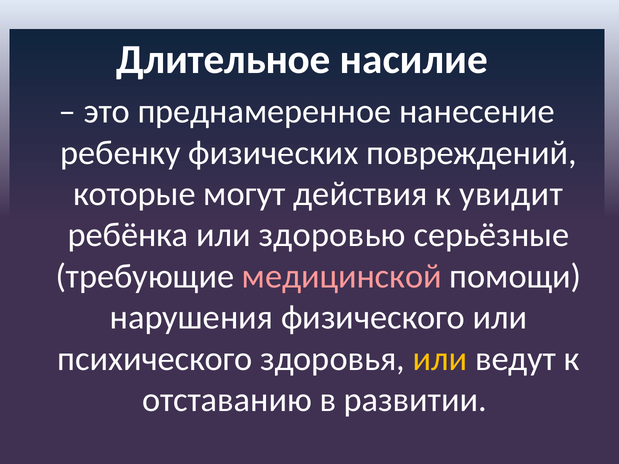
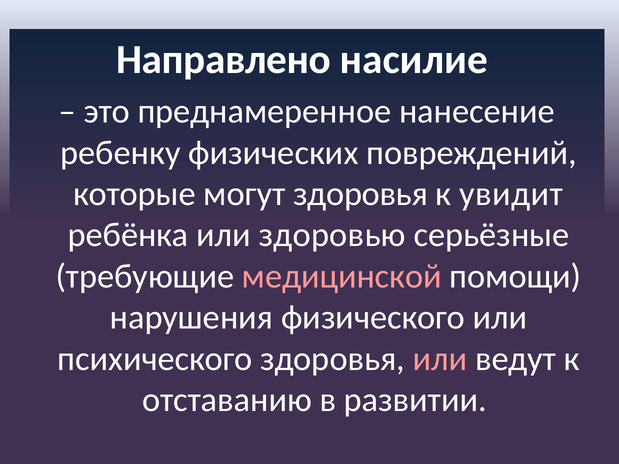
Длительное: Длительное -> Направлено (224, 60)
могут действия: действия -> здоровья (360, 194)
или colour: yellow -> pink (440, 359)
